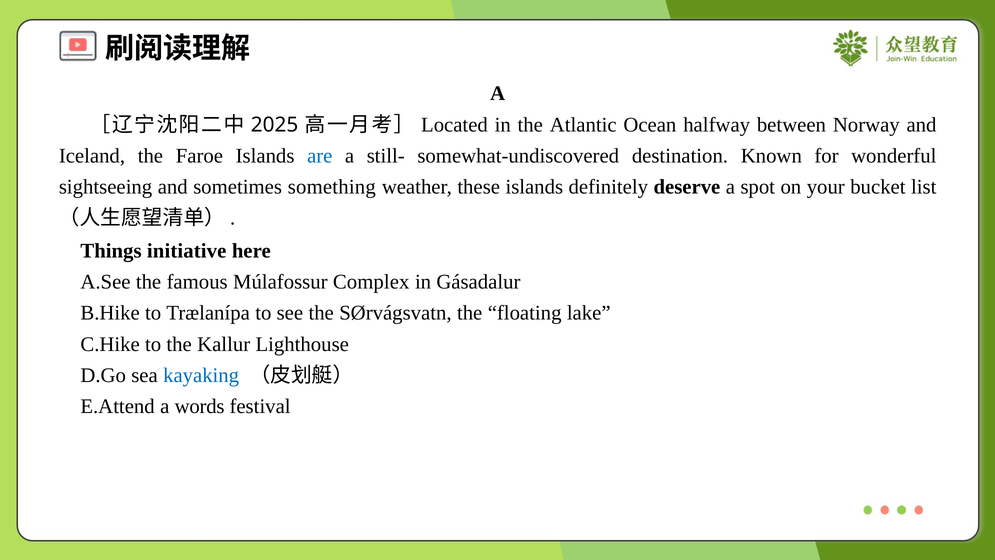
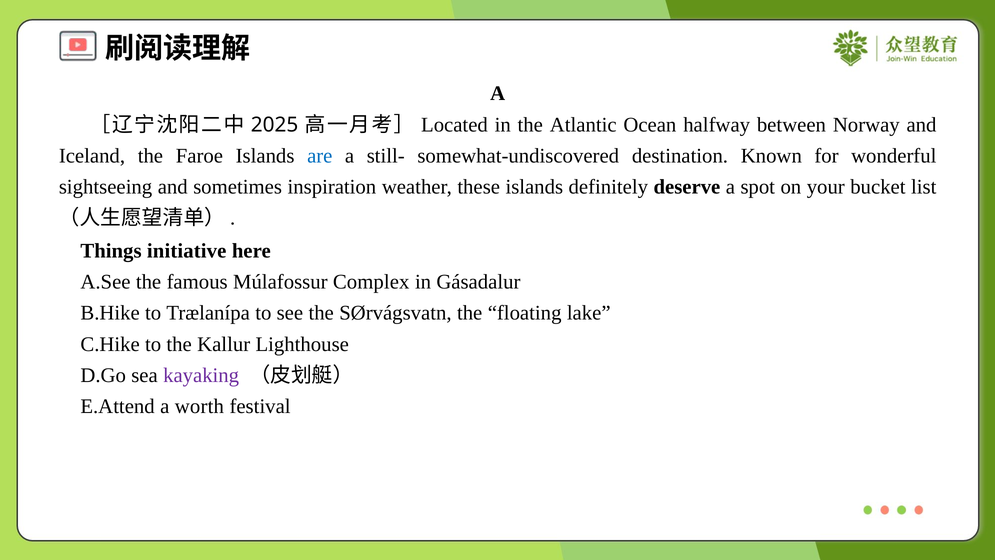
something: something -> inspiration (332, 187)
kayaking colour: blue -> purple (201, 375)
words: words -> worth (199, 406)
